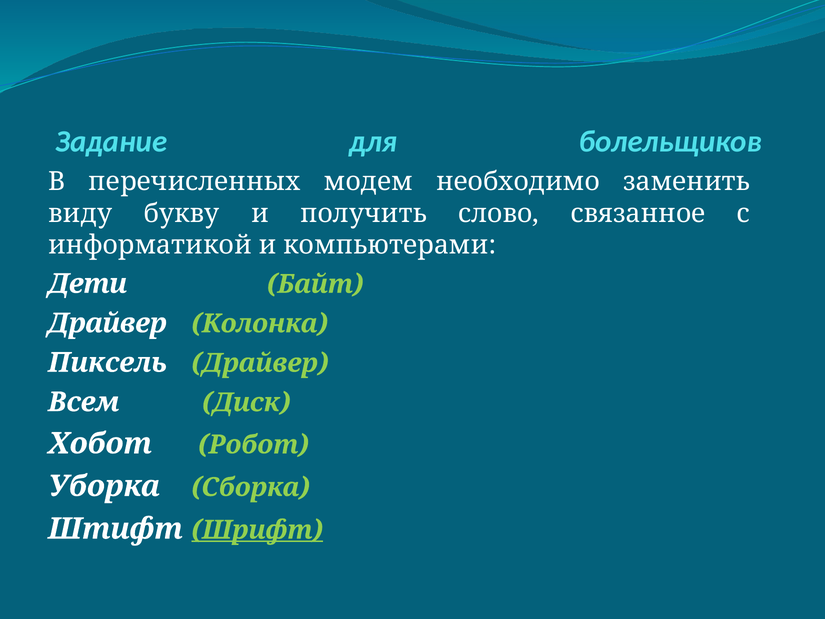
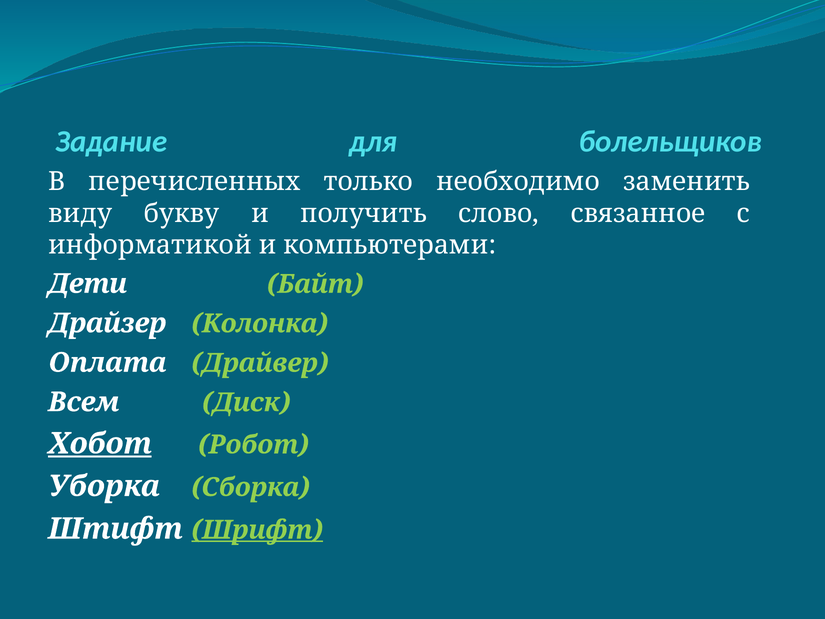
модем: модем -> только (369, 182)
Драйвер: Драйвер -> Драйзер (107, 323)
Пиксель: Пиксель -> Оплата (108, 363)
Хобот underline: none -> present (100, 443)
